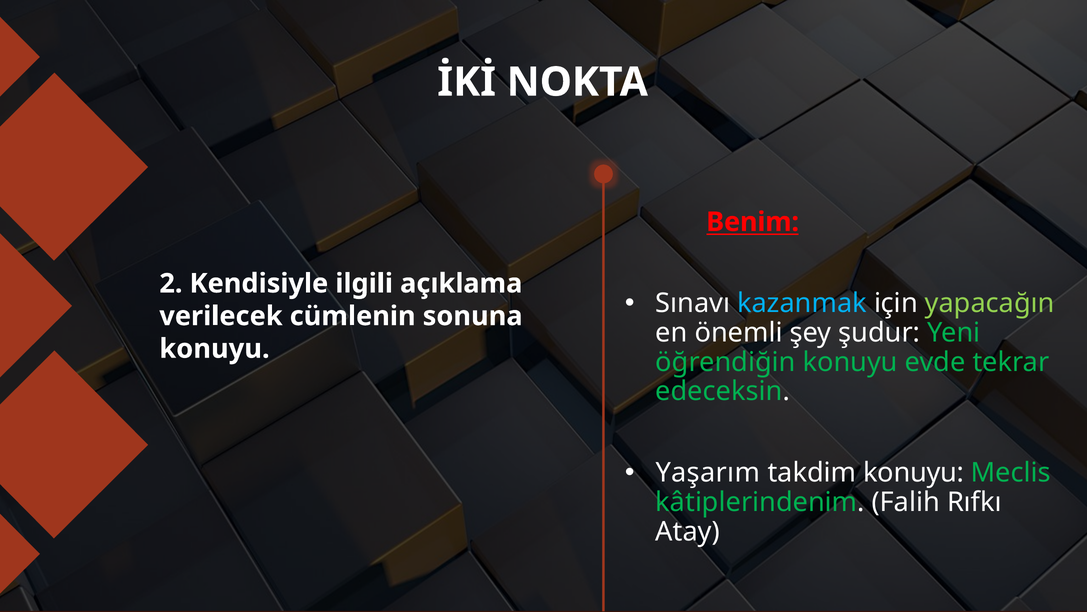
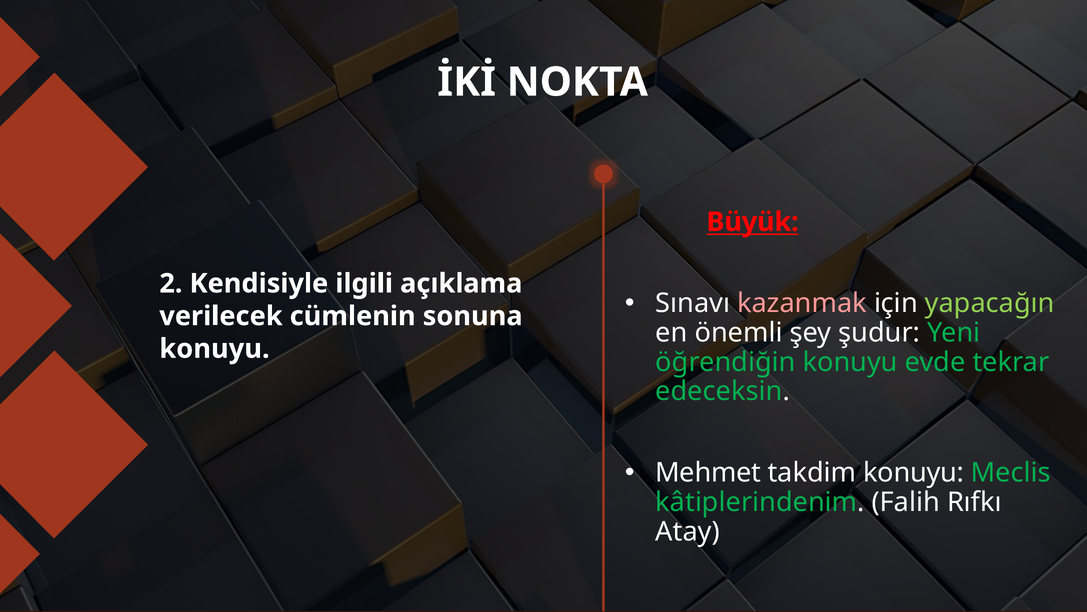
Benim: Benim -> Büyük (753, 222)
kazanmak colour: light blue -> pink (802, 303)
Yaşarım: Yaşarım -> Mehmet (708, 472)
